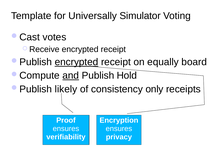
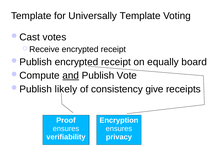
Universally Simulator: Simulator -> Template (140, 16)
encrypted underline: present -> none (76, 62)
Hold: Hold -> Vote (127, 76)
only: only -> give (154, 89)
